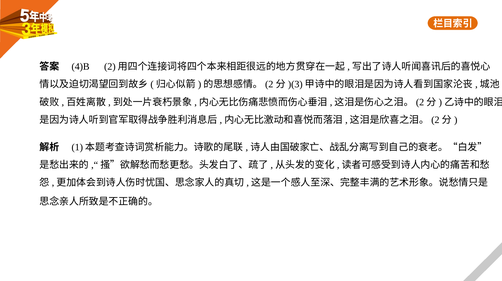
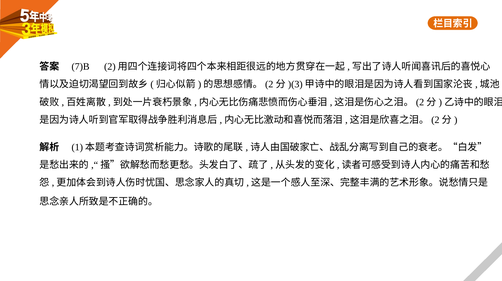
4)B: 4)B -> 7)B (81, 67)
